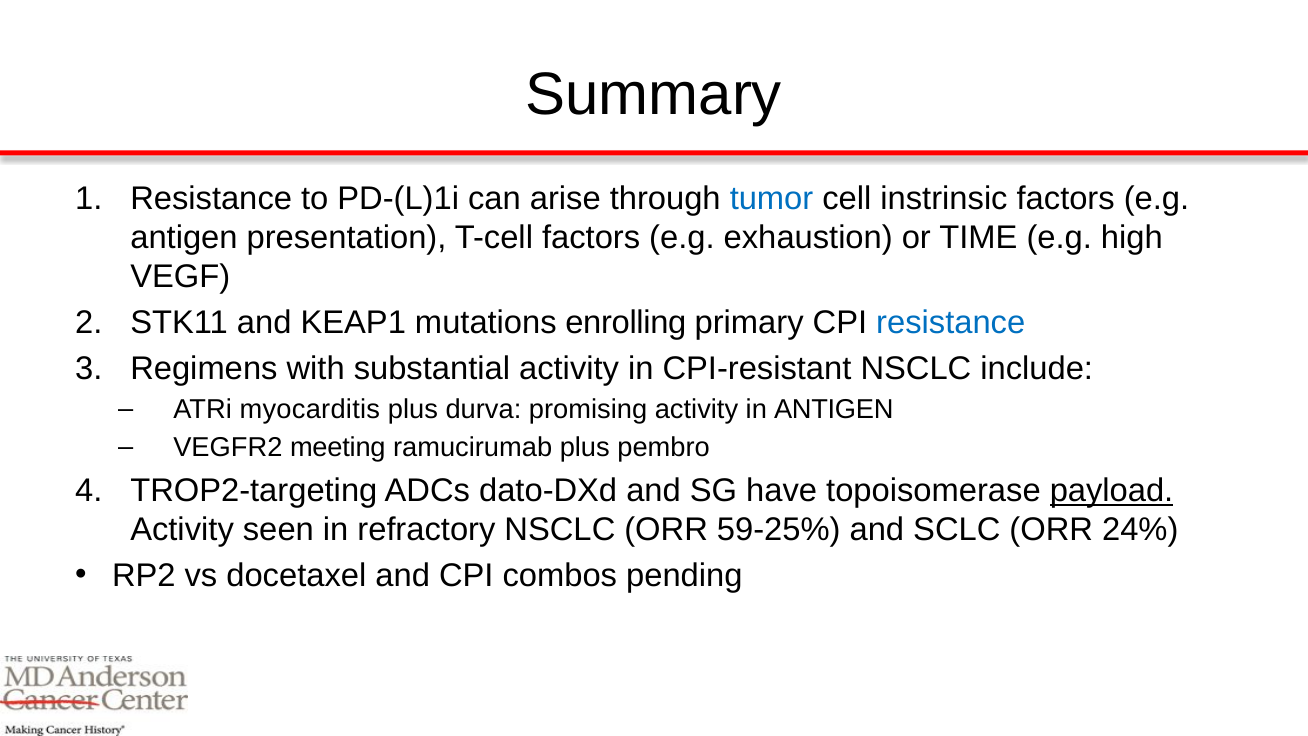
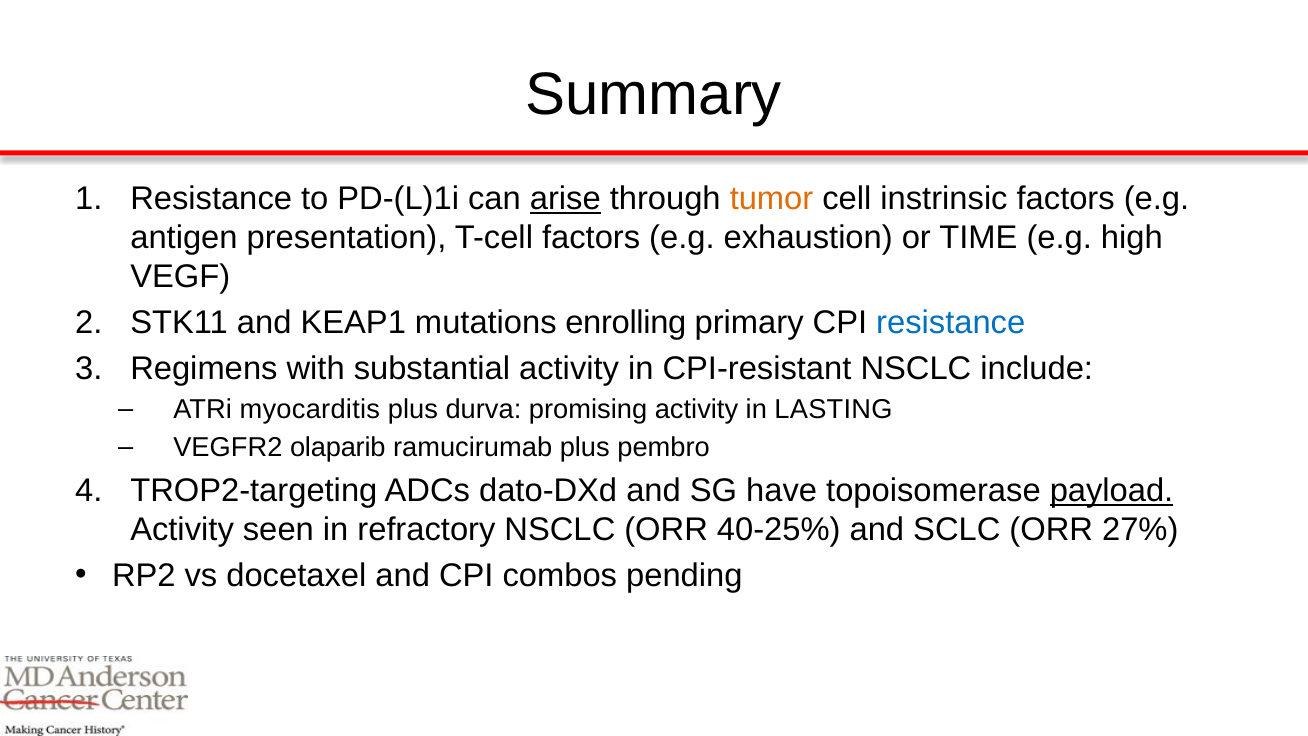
arise underline: none -> present (565, 198)
tumor colour: blue -> orange (772, 198)
in ANTIGEN: ANTIGEN -> LASTING (834, 410)
meeting: meeting -> olaparib (338, 448)
59-25%: 59-25% -> 40-25% (779, 530)
24%: 24% -> 27% (1140, 530)
